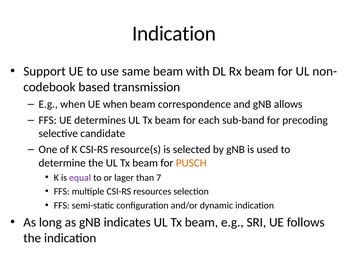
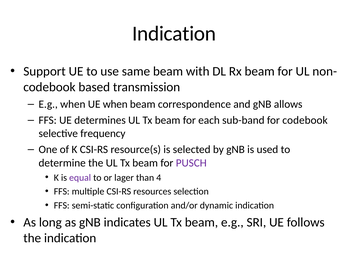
for precoding: precoding -> codebook (305, 120)
candidate: candidate -> frequency (103, 134)
PUSCH colour: orange -> purple (191, 163)
7: 7 -> 4 (159, 178)
